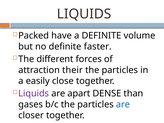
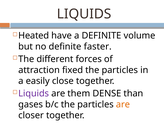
Packed: Packed -> Heated (34, 36)
their: their -> fixed (73, 70)
apart: apart -> them (79, 93)
are colour: blue -> orange (123, 104)
